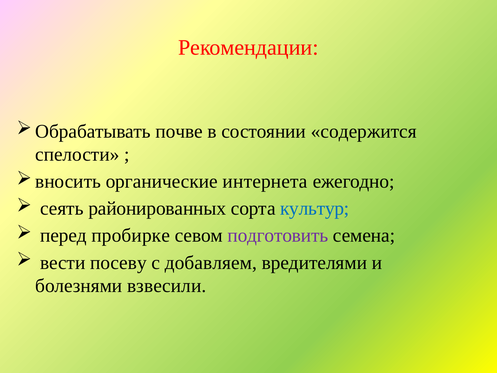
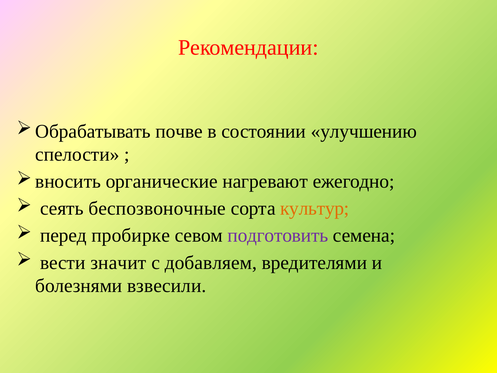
содержится: содержится -> улучшению (364, 131)
интернета: интернета -> нагревают (265, 181)
районированных: районированных -> беспозвоночные (157, 208)
культур colour: blue -> orange (315, 208)
посеву: посеву -> значит (118, 262)
